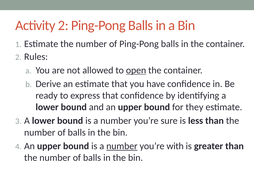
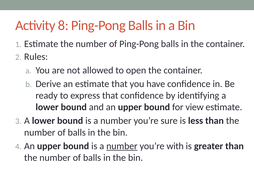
Activity 2: 2 -> 8 (63, 25)
open underline: present -> none (136, 70)
they: they -> view (195, 107)
